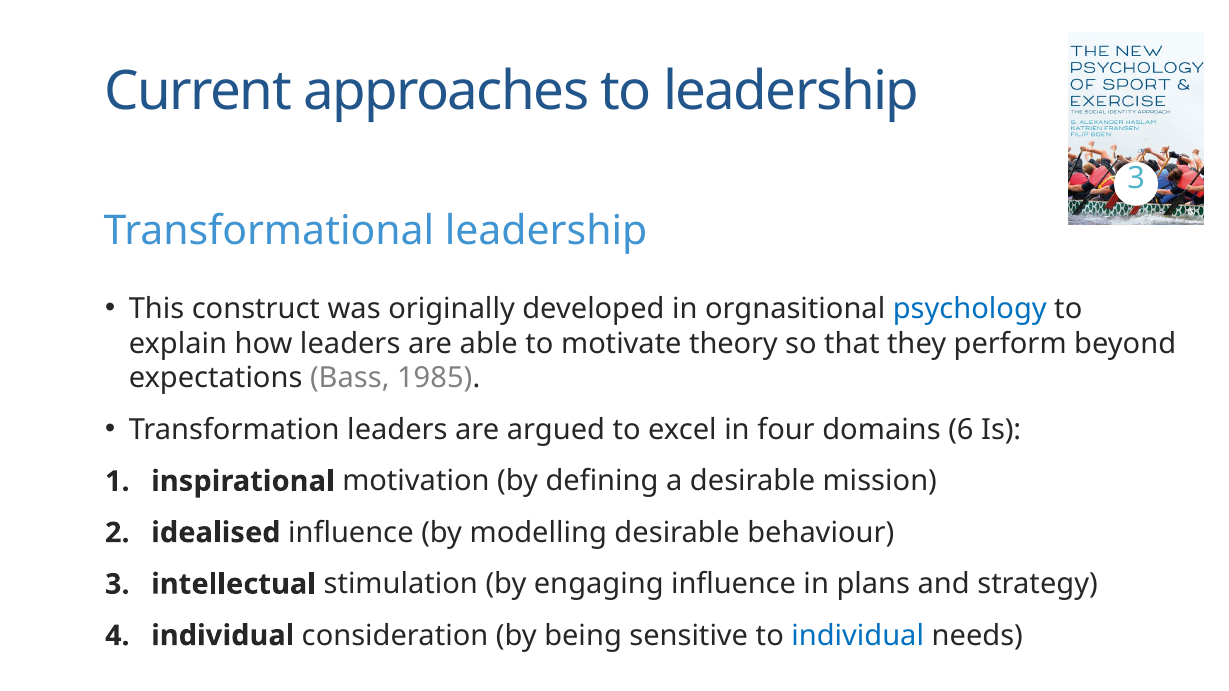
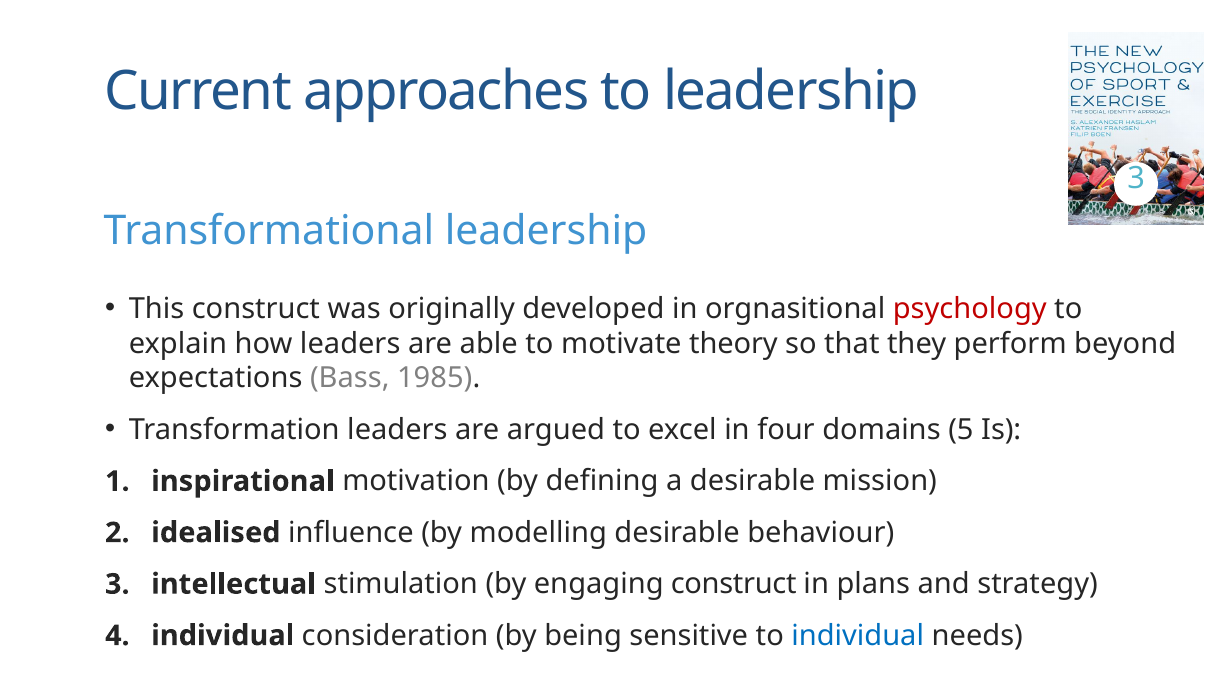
psychology colour: blue -> red (970, 309)
6: 6 -> 5 (961, 430)
engaging influence: influence -> construct (734, 584)
